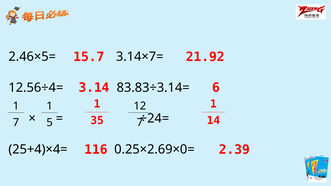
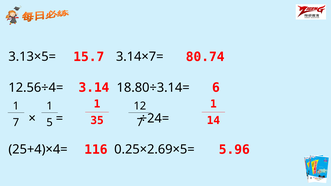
21.92: 21.92 -> 80.74 (205, 57)
2.46×5=: 2.46×5= -> 3.13×5= (32, 57)
83.83÷3.14=: 83.83÷3.14= -> 18.80÷3.14= (153, 88)
2.39: 2.39 -> 5.96 (234, 150)
0.25×2.69×0=: 0.25×2.69×0= -> 0.25×2.69×5= (154, 149)
